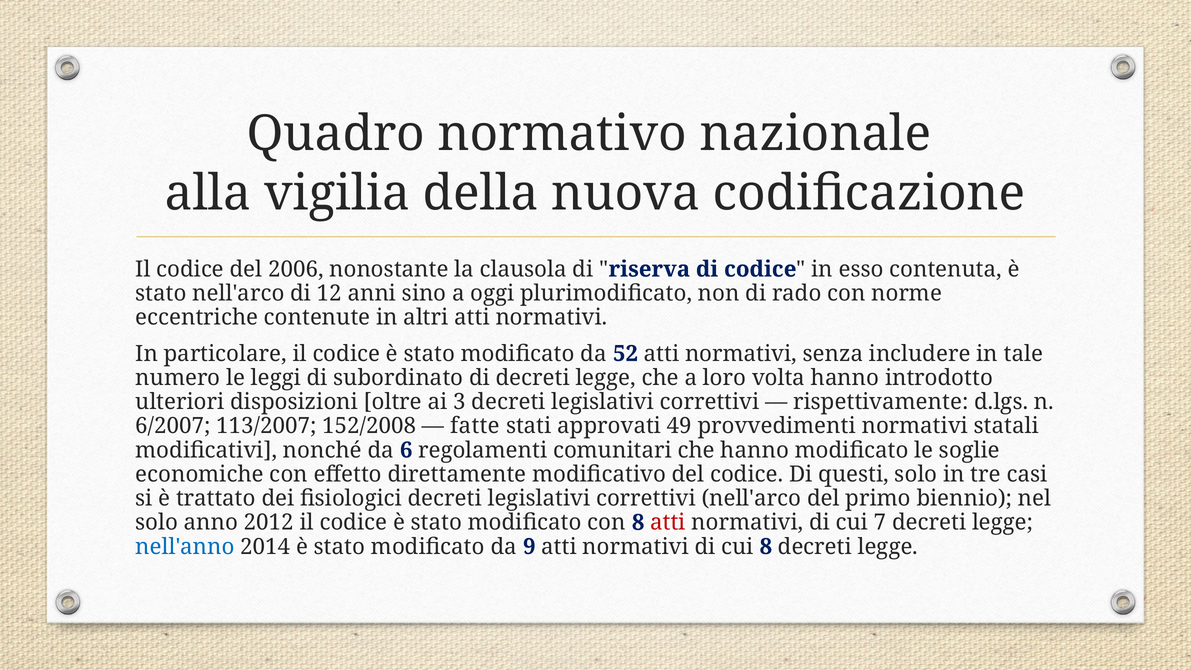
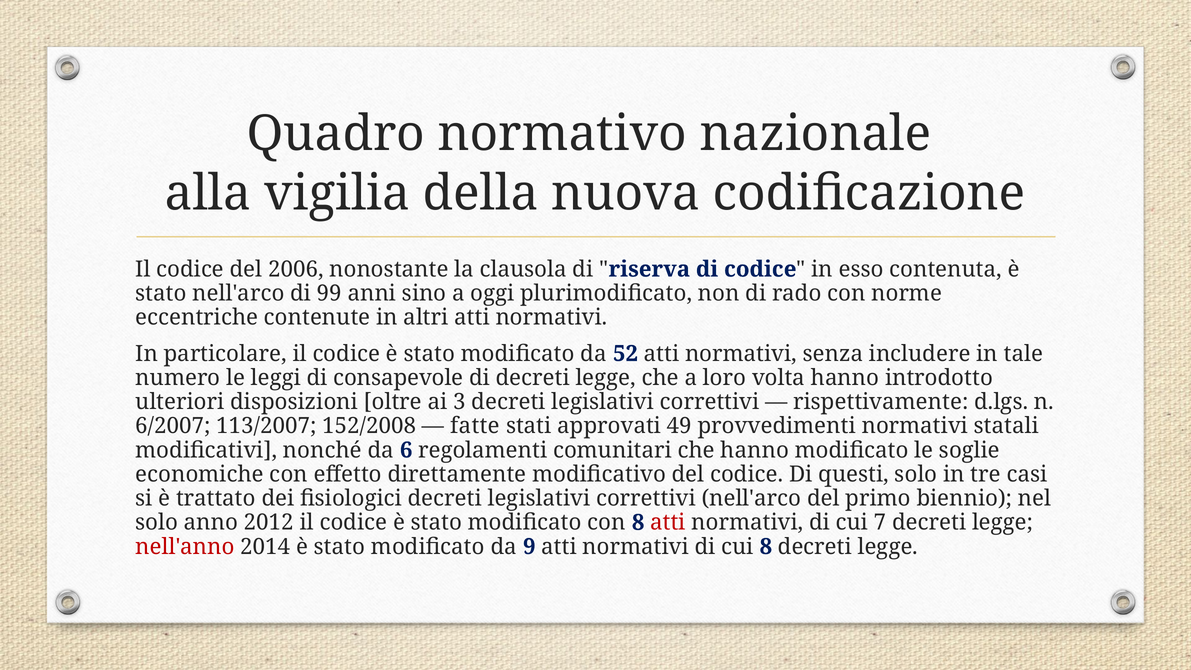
12: 12 -> 99 (329, 293)
subordinato: subordinato -> consapevole (398, 378)
nell'anno colour: blue -> red (185, 547)
